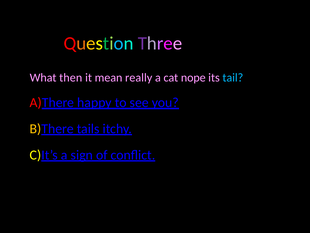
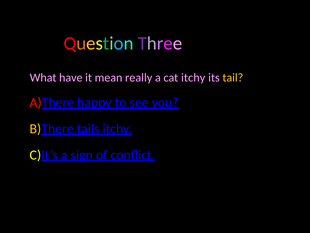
then: then -> have (71, 77)
cat nope: nope -> itchy (193, 77)
tail colour: light blue -> yellow (233, 77)
